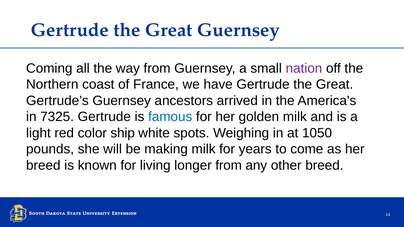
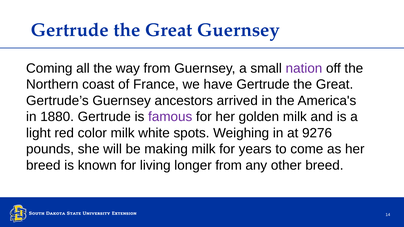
7325: 7325 -> 1880 (57, 117)
famous colour: blue -> purple (170, 117)
color ship: ship -> milk (123, 133)
1050: 1050 -> 9276 (317, 133)
